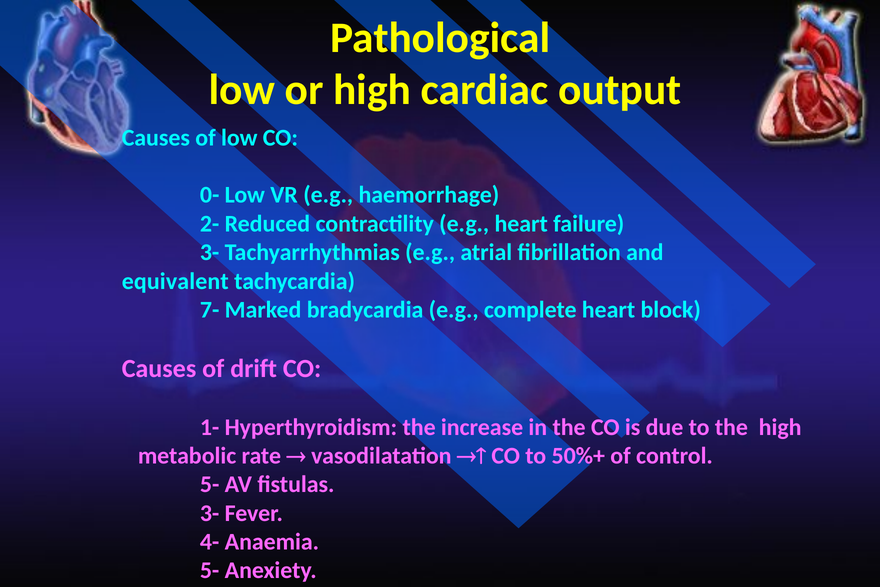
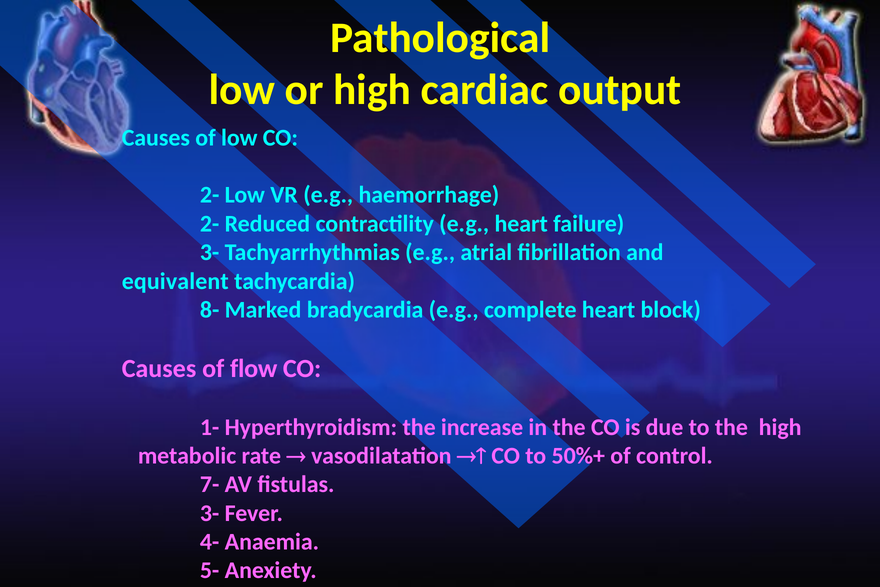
0-: 0- -> 2- (210, 195)
7-: 7- -> 8- (210, 310)
drift: drift -> flow (254, 368)
5-: 5- -> 7- (210, 484)
